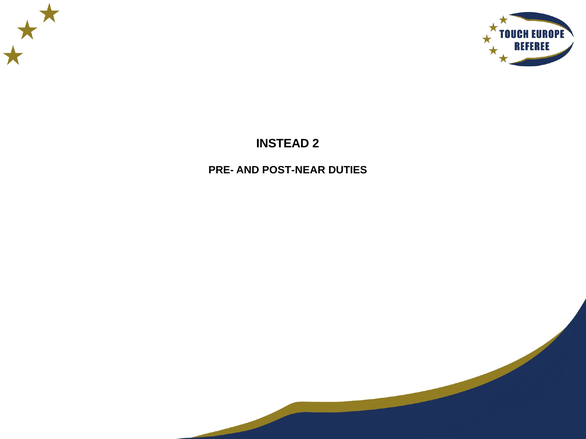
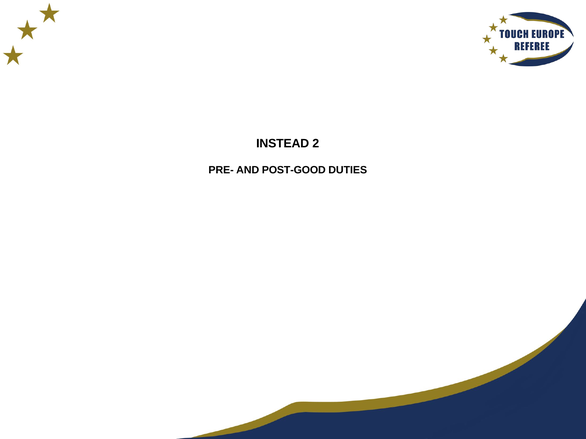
POST-NEAR: POST-NEAR -> POST-GOOD (294, 170)
